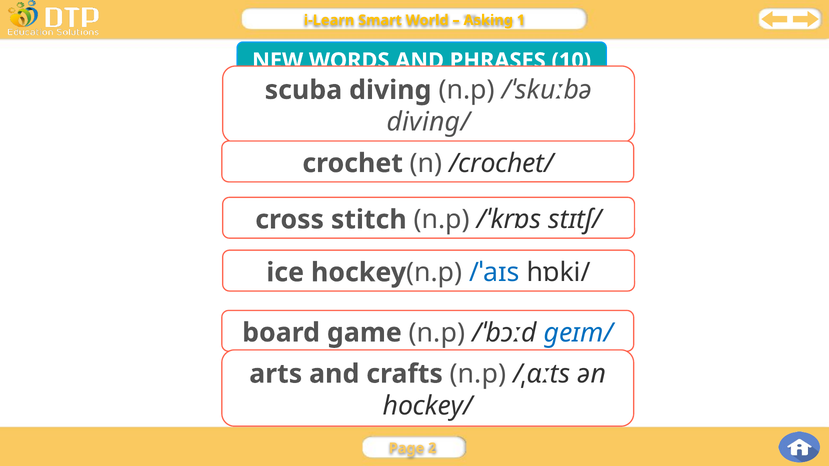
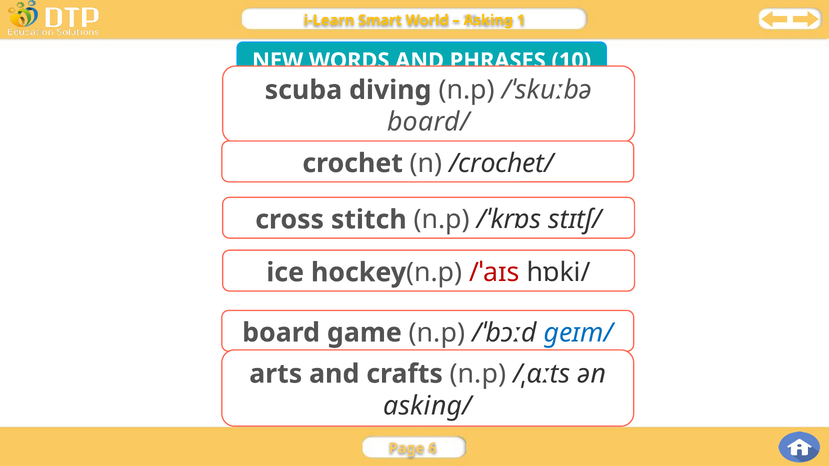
diving/: diving/ -> board/ (428, 122)
/ˈaɪs colour: blue -> red (494, 273)
hockey/: hockey/ -> asking/ (428, 406)
2: 2 -> 6 (432, 448)
